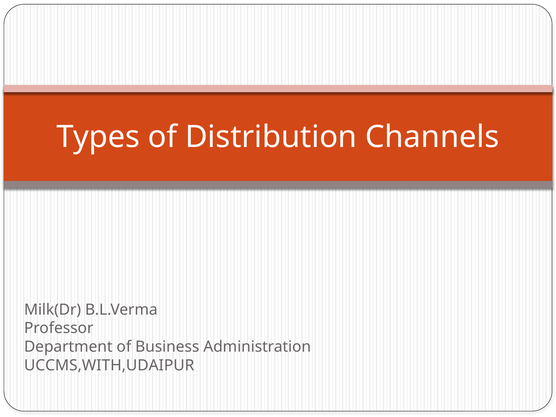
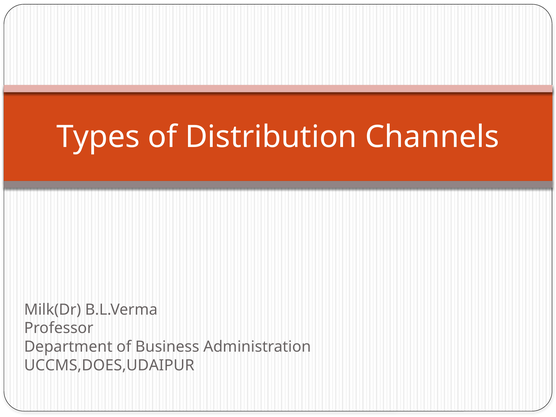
UCCMS,WITH,UDAIPUR: UCCMS,WITH,UDAIPUR -> UCCMS,DOES,UDAIPUR (109, 365)
